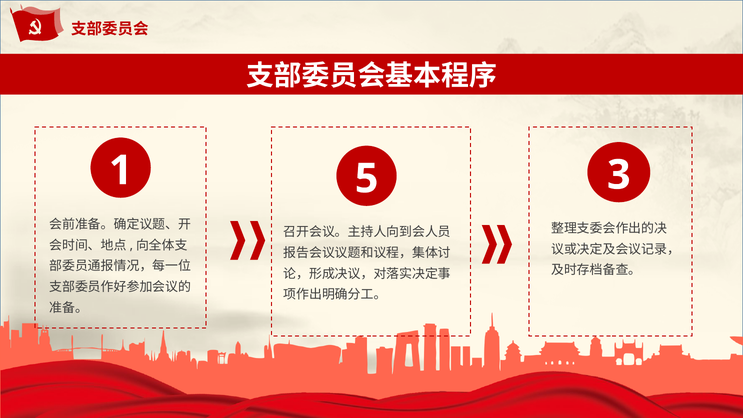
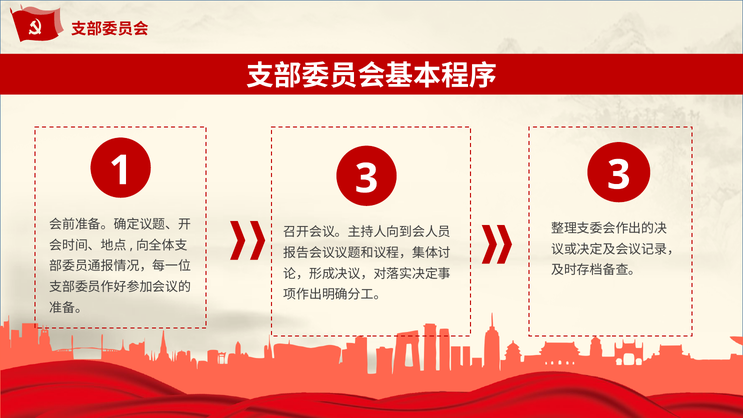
1 5: 5 -> 3 (367, 179)
